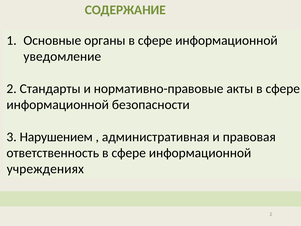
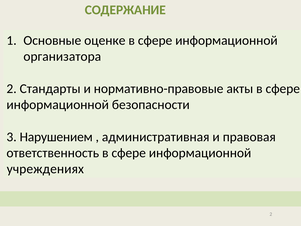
органы: органы -> оценке (105, 40)
уведомление: уведомление -> организатора (62, 56)
